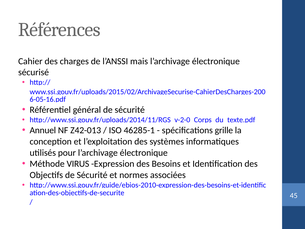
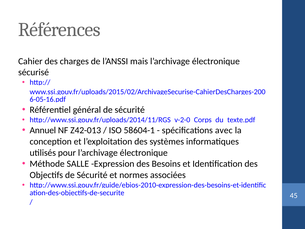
46285-1: 46285-1 -> 58604-1 (139, 130)
grille: grille -> avec (224, 130)
VIRUS: VIRUS -> SALLE (78, 164)
